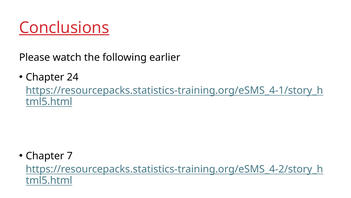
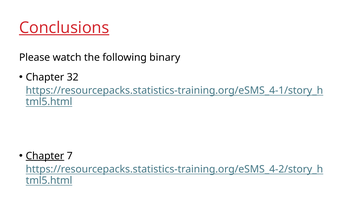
earlier: earlier -> binary (165, 57)
24: 24 -> 32 (73, 77)
Chapter underline: none -> present (45, 156)
